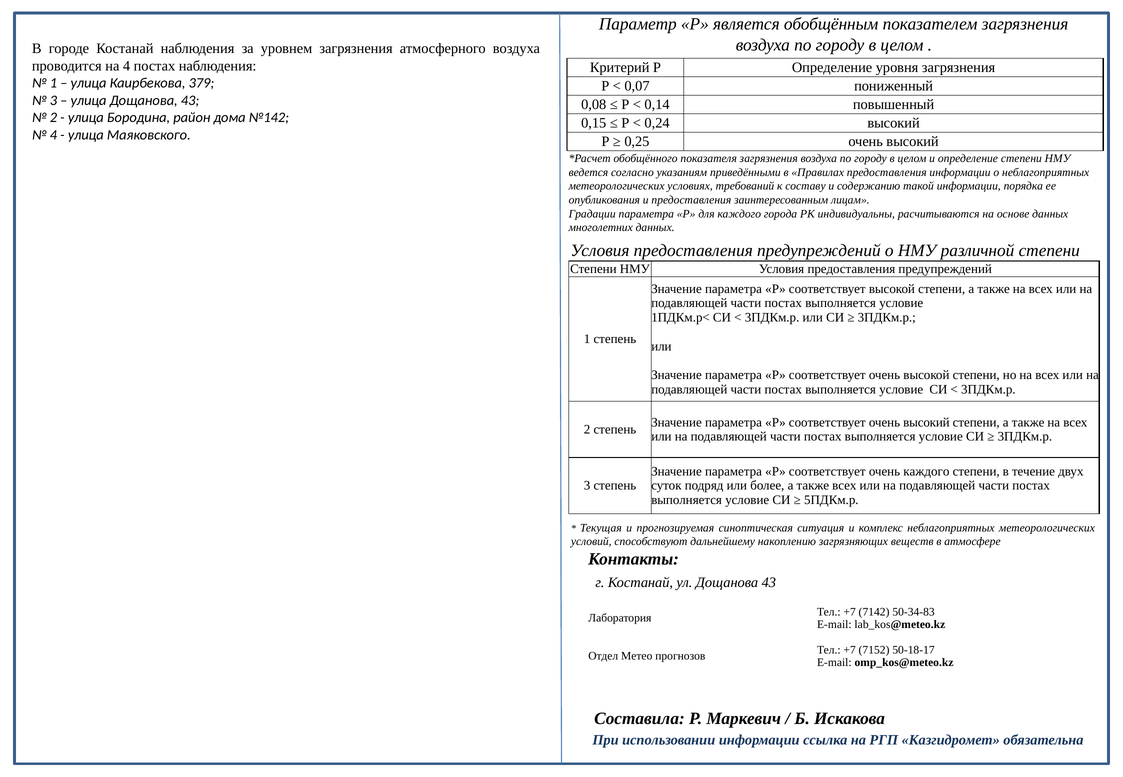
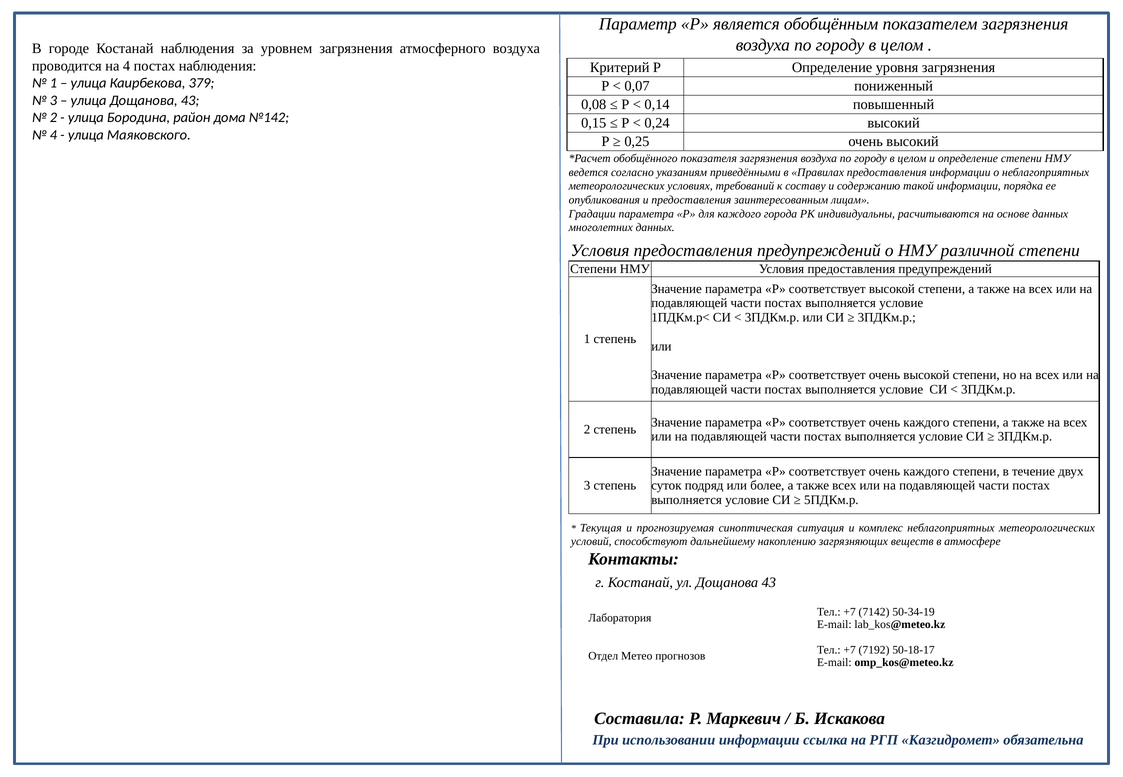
высокий: высокий -> каждого (926, 423)
50-34-83: 50-34-83 -> 50-34-19 (914, 612)
7152: 7152 -> 7192 (874, 650)
